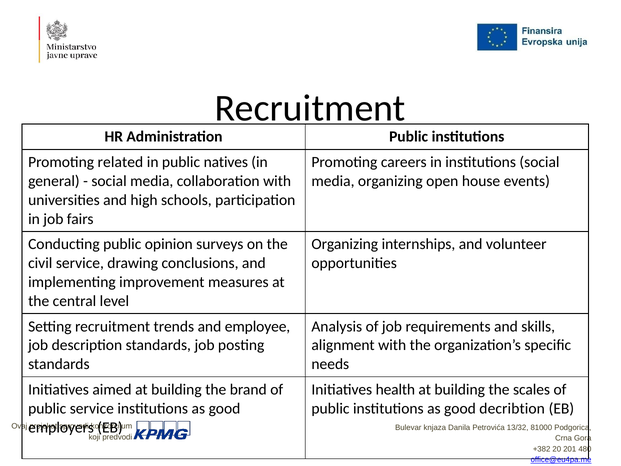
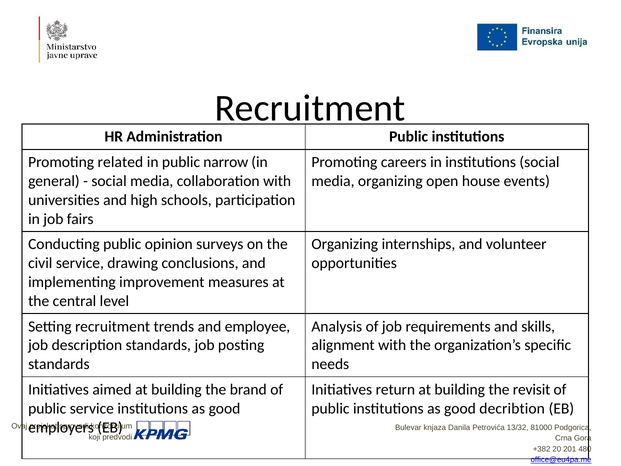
natives: natives -> narrow (226, 162)
health: health -> return (395, 389)
scales: scales -> revisit (532, 389)
